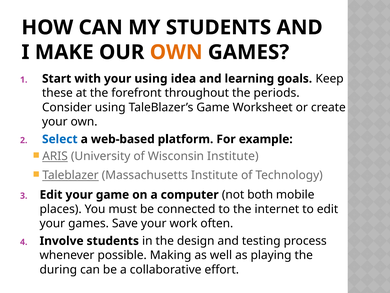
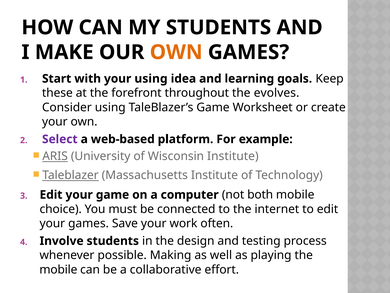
periods: periods -> evolves (277, 93)
Select colour: blue -> purple (60, 139)
places: places -> choice (61, 209)
during: during -> mobile (58, 269)
